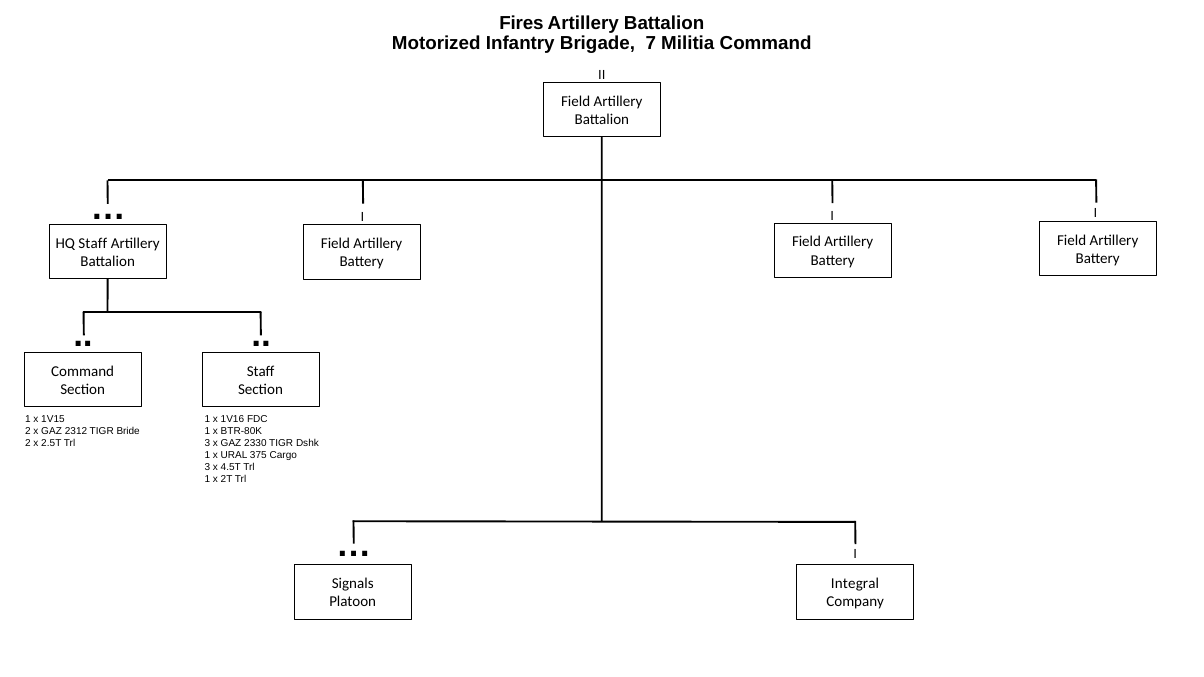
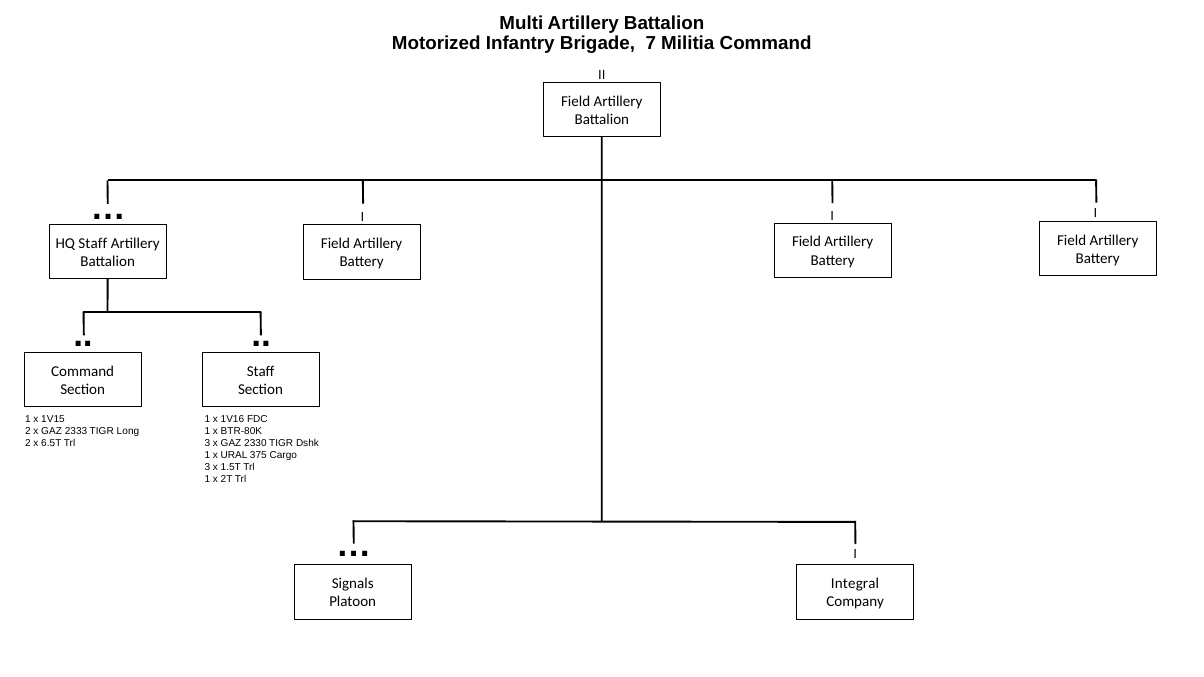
Fires: Fires -> Multi (521, 23)
2312: 2312 -> 2333 (76, 431)
Bride: Bride -> Long (128, 431)
2.5T: 2.5T -> 6.5T (51, 443)
4.5T: 4.5T -> 1.5T (231, 467)
